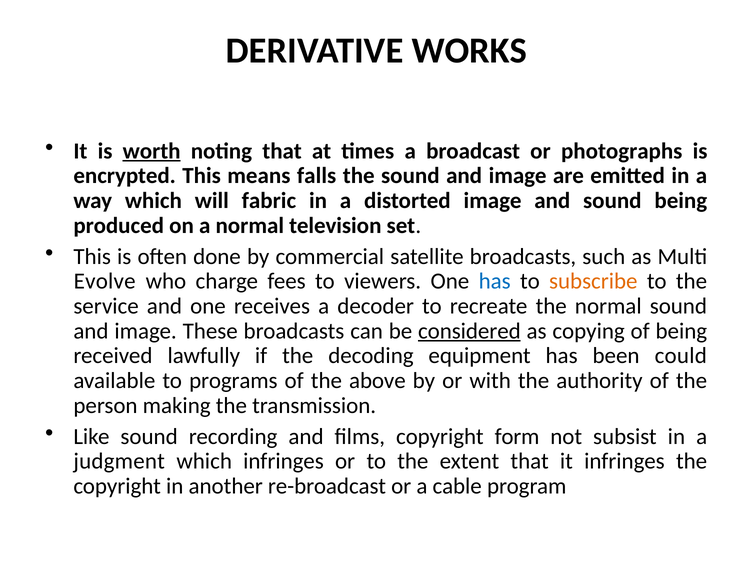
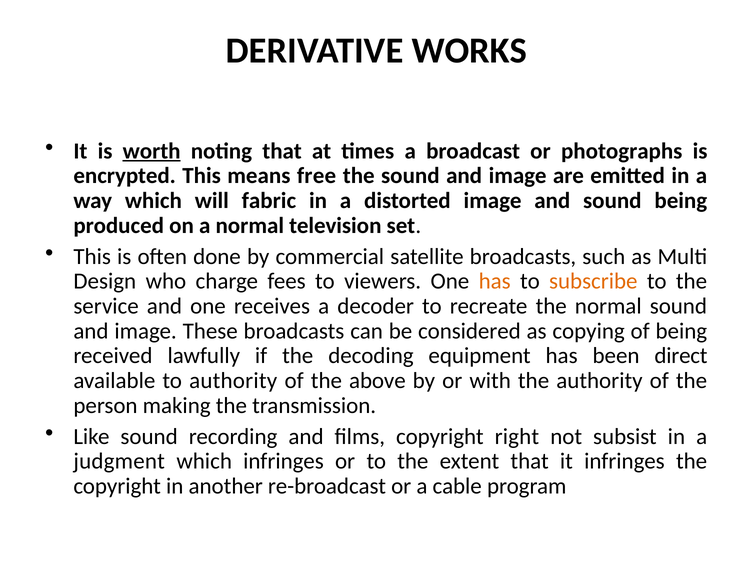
falls: falls -> free (316, 176)
Evolve: Evolve -> Design (105, 281)
has colour: blue -> orange (495, 281)
considered underline: present -> none (469, 331)
could: could -> direct (681, 356)
to programs: programs -> authority (233, 381)
form: form -> right (517, 436)
